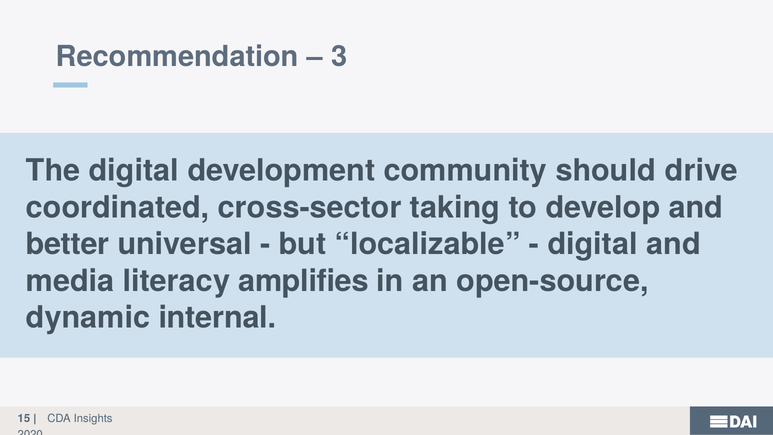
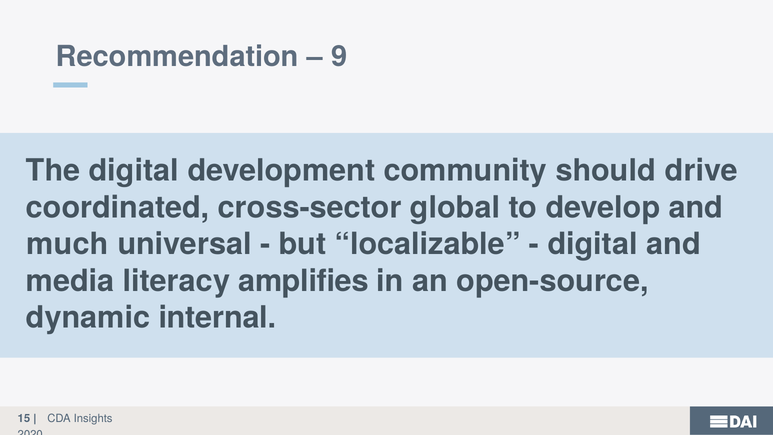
3: 3 -> 9 (339, 57)
taking: taking -> global (455, 207)
better: better -> much (67, 244)
